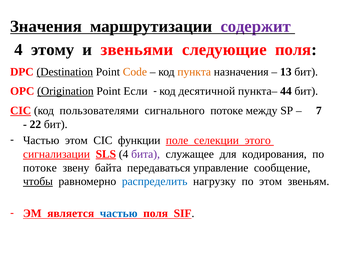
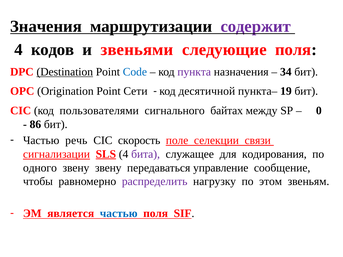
этому: этому -> кодов (53, 50)
Code colour: orange -> blue (135, 72)
пункта colour: orange -> purple (194, 72)
13: 13 -> 34 (286, 72)
Origination underline: present -> none (65, 91)
Если: Если -> Сети (135, 91)
44: 44 -> 19 (286, 91)
CIC underline: present -> none (21, 111)
сигнального потоке: потоке -> байтах (227, 111)
7: 7 -> 0 (319, 111)
22: 22 -> 86 (35, 124)
Частью этом: этом -> речь (76, 140)
функции: функции -> скорость (139, 140)
этого: этого -> связи (258, 140)
потоке: потоке -> одного (40, 168)
звену байта: байта -> звену (108, 168)
чтобы underline: present -> none (38, 182)
распределить colour: blue -> purple (155, 182)
